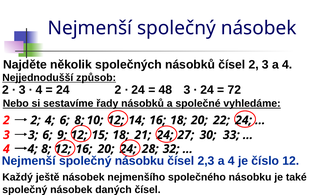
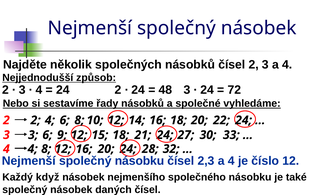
ještě: ještě -> když (48, 177)
